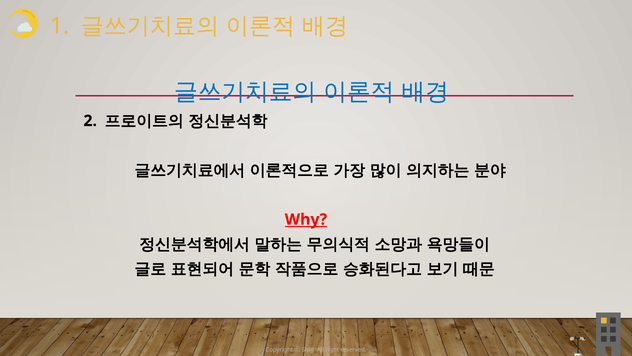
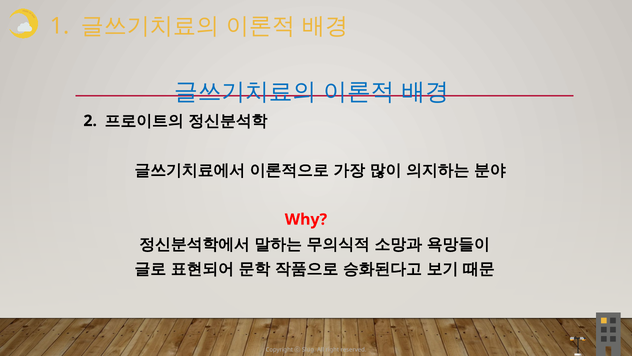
Why underline: present -> none (306, 219)
